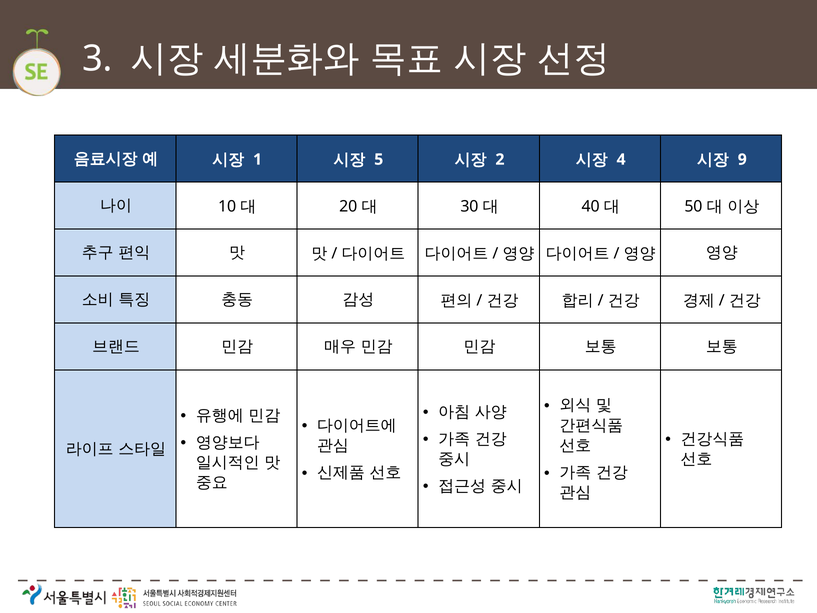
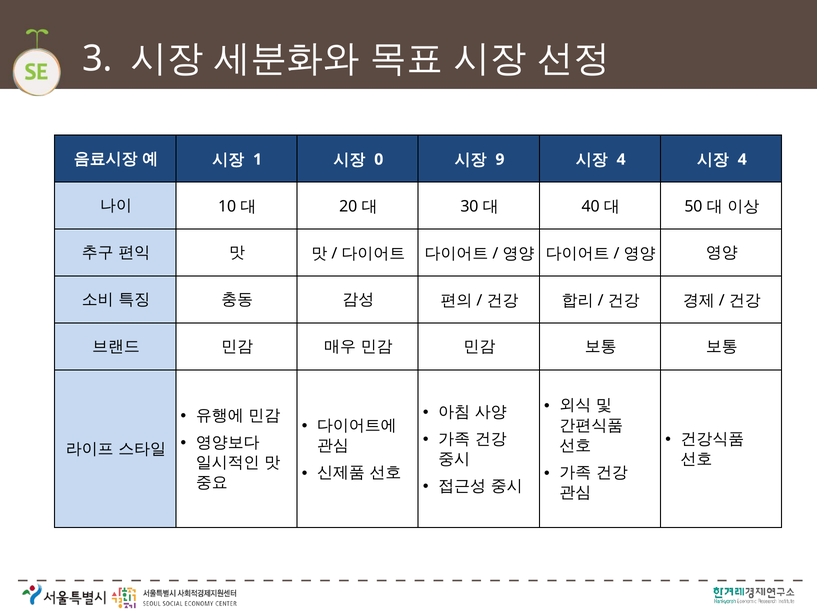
5: 5 -> 0 (379, 159)
2: 2 -> 9 (500, 159)
9: 9 -> 4 (742, 159)
